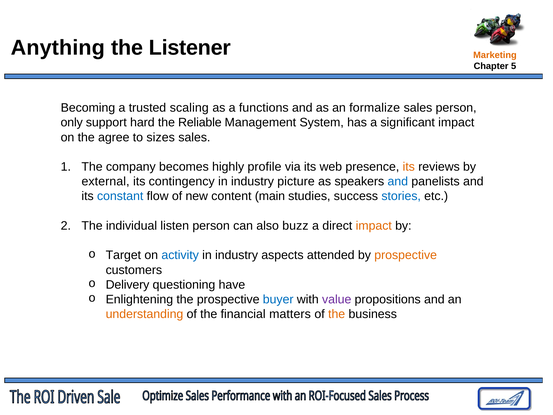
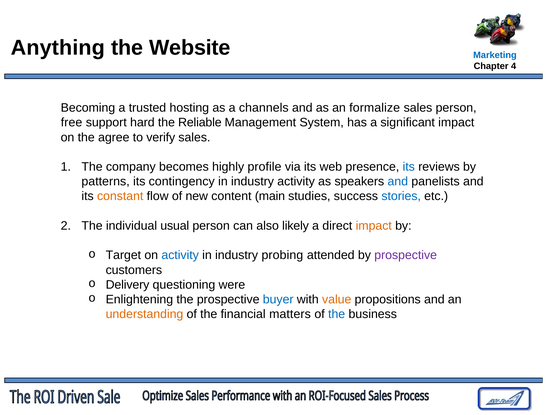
Listener: Listener -> Website (190, 48)
Marketing colour: orange -> blue (495, 55)
5: 5 -> 4 (514, 66)
scaling: scaling -> hosting (189, 108)
functions: functions -> channels (264, 108)
only: only -> free (72, 122)
sizes: sizes -> verify (161, 137)
its colour: orange -> blue (409, 167)
external: external -> patterns (106, 181)
industry picture: picture -> activity (296, 181)
constant colour: blue -> orange (120, 196)
listen: listen -> usual (175, 226)
buzz: buzz -> likely (296, 226)
aspects: aspects -> probing (282, 255)
prospective colour: orange -> purple (406, 255)
have: have -> were (232, 285)
value colour: purple -> orange (337, 299)
the colour: orange -> blue (337, 314)
